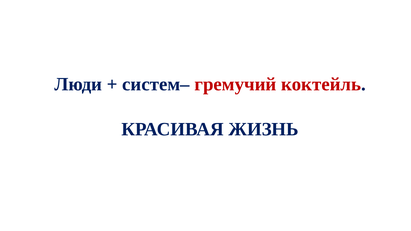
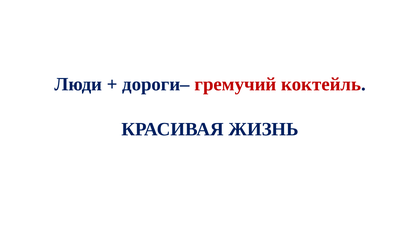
систем–: систем– -> дороги– (156, 84)
